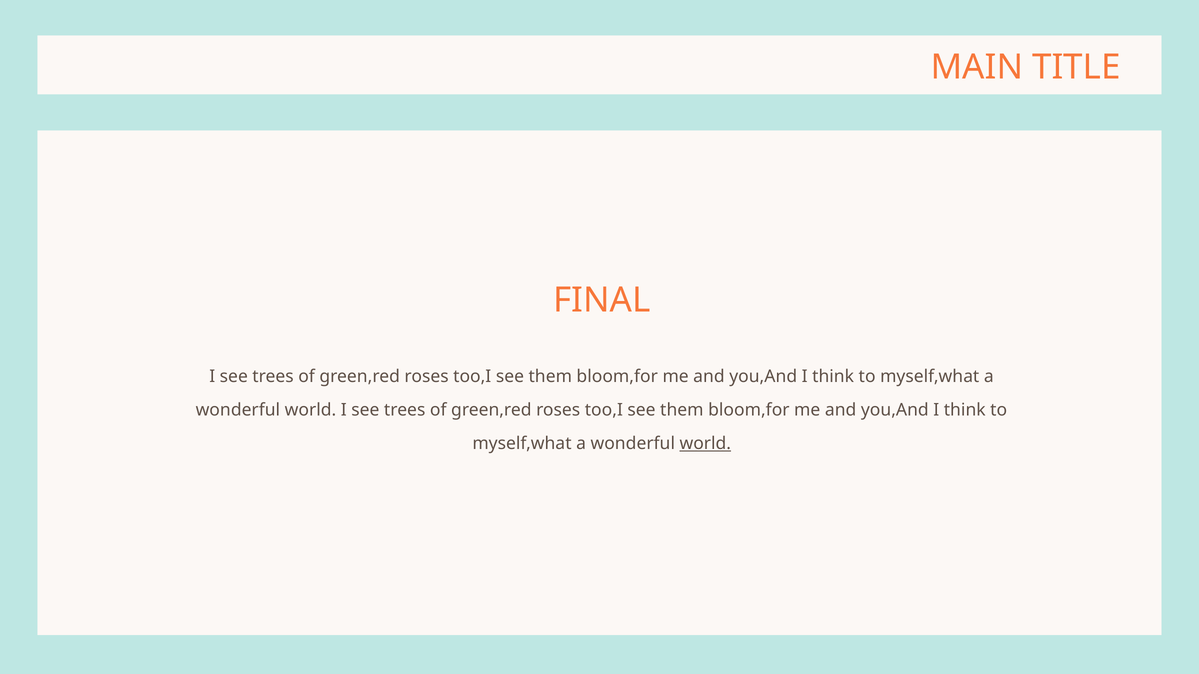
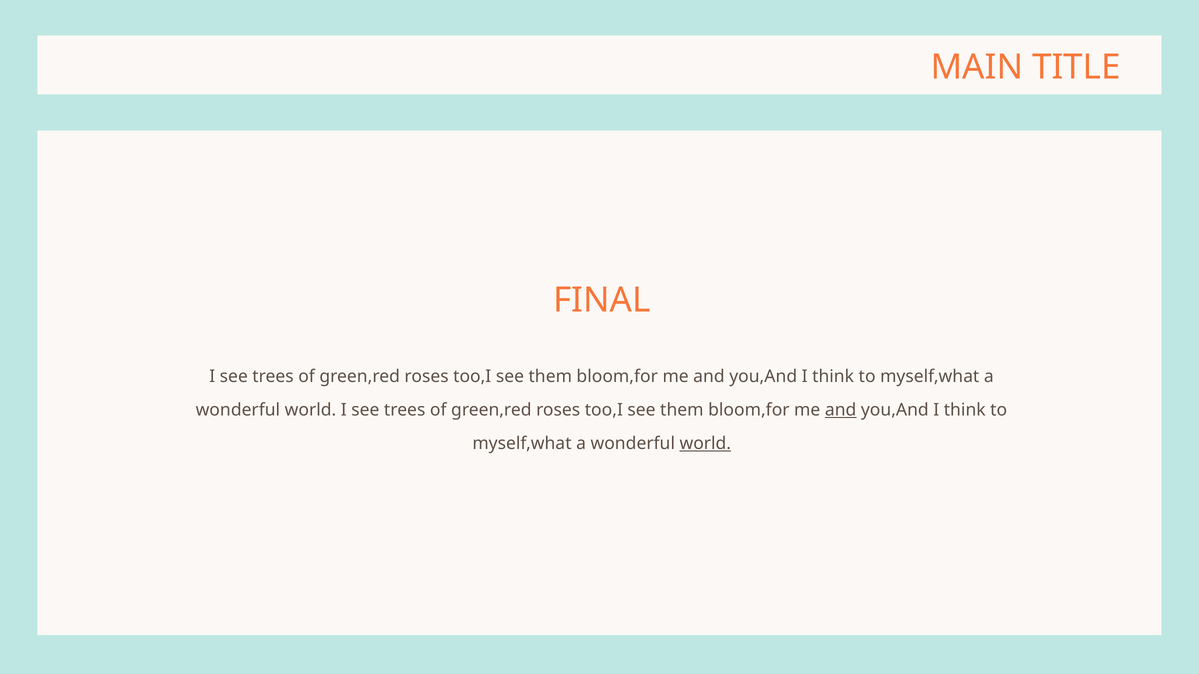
and underline: none -> present (841, 410)
